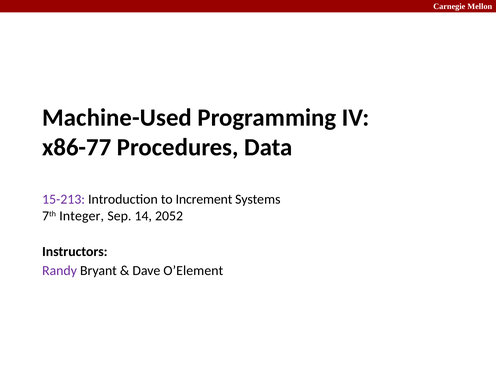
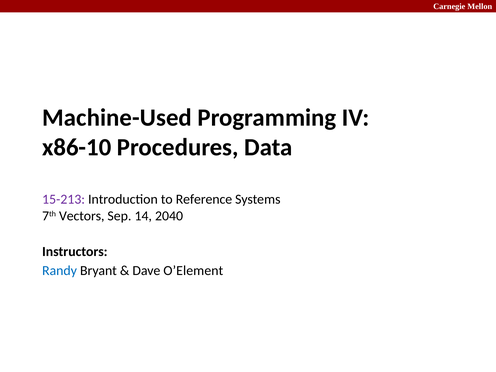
x86-77: x86-77 -> x86-10 (77, 147)
Increment: Increment -> Reference (204, 199)
Integer: Integer -> Vectors (82, 216)
2052: 2052 -> 2040 (169, 216)
Randy colour: purple -> blue (60, 271)
